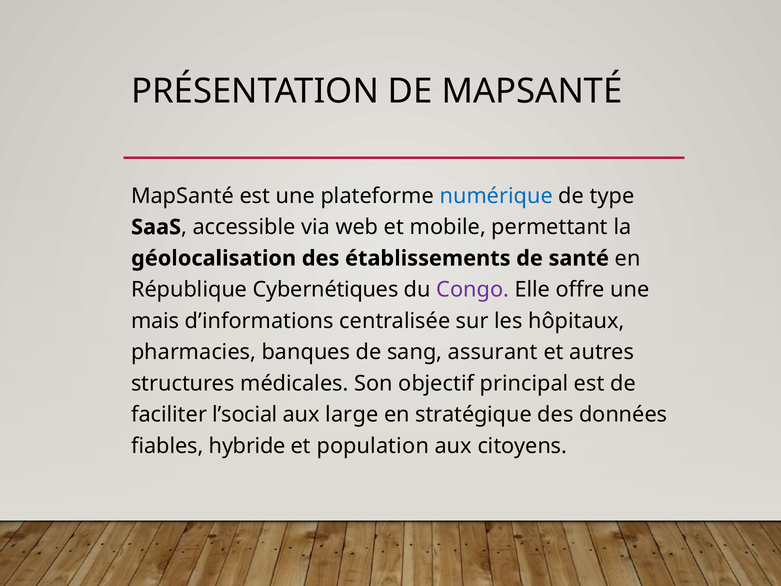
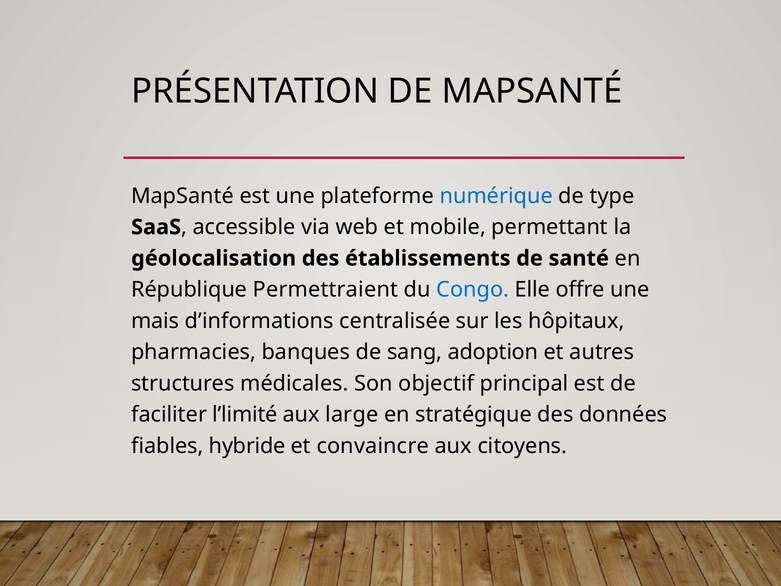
Cybernétiques: Cybernétiques -> Permettraient (325, 290)
Congo colour: purple -> blue (473, 290)
assurant: assurant -> adoption (493, 352)
l’social: l’social -> l’limité (245, 414)
population: population -> convaincre (373, 446)
